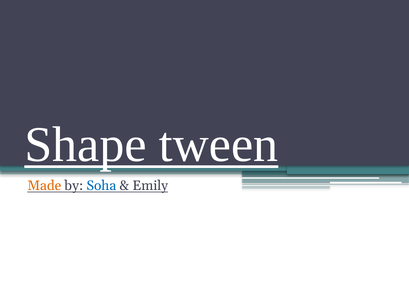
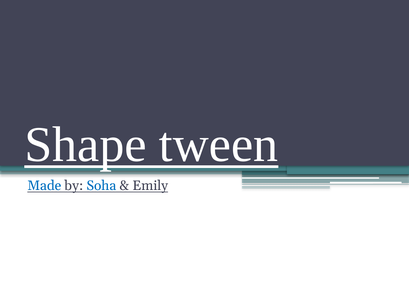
Made colour: orange -> blue (44, 186)
